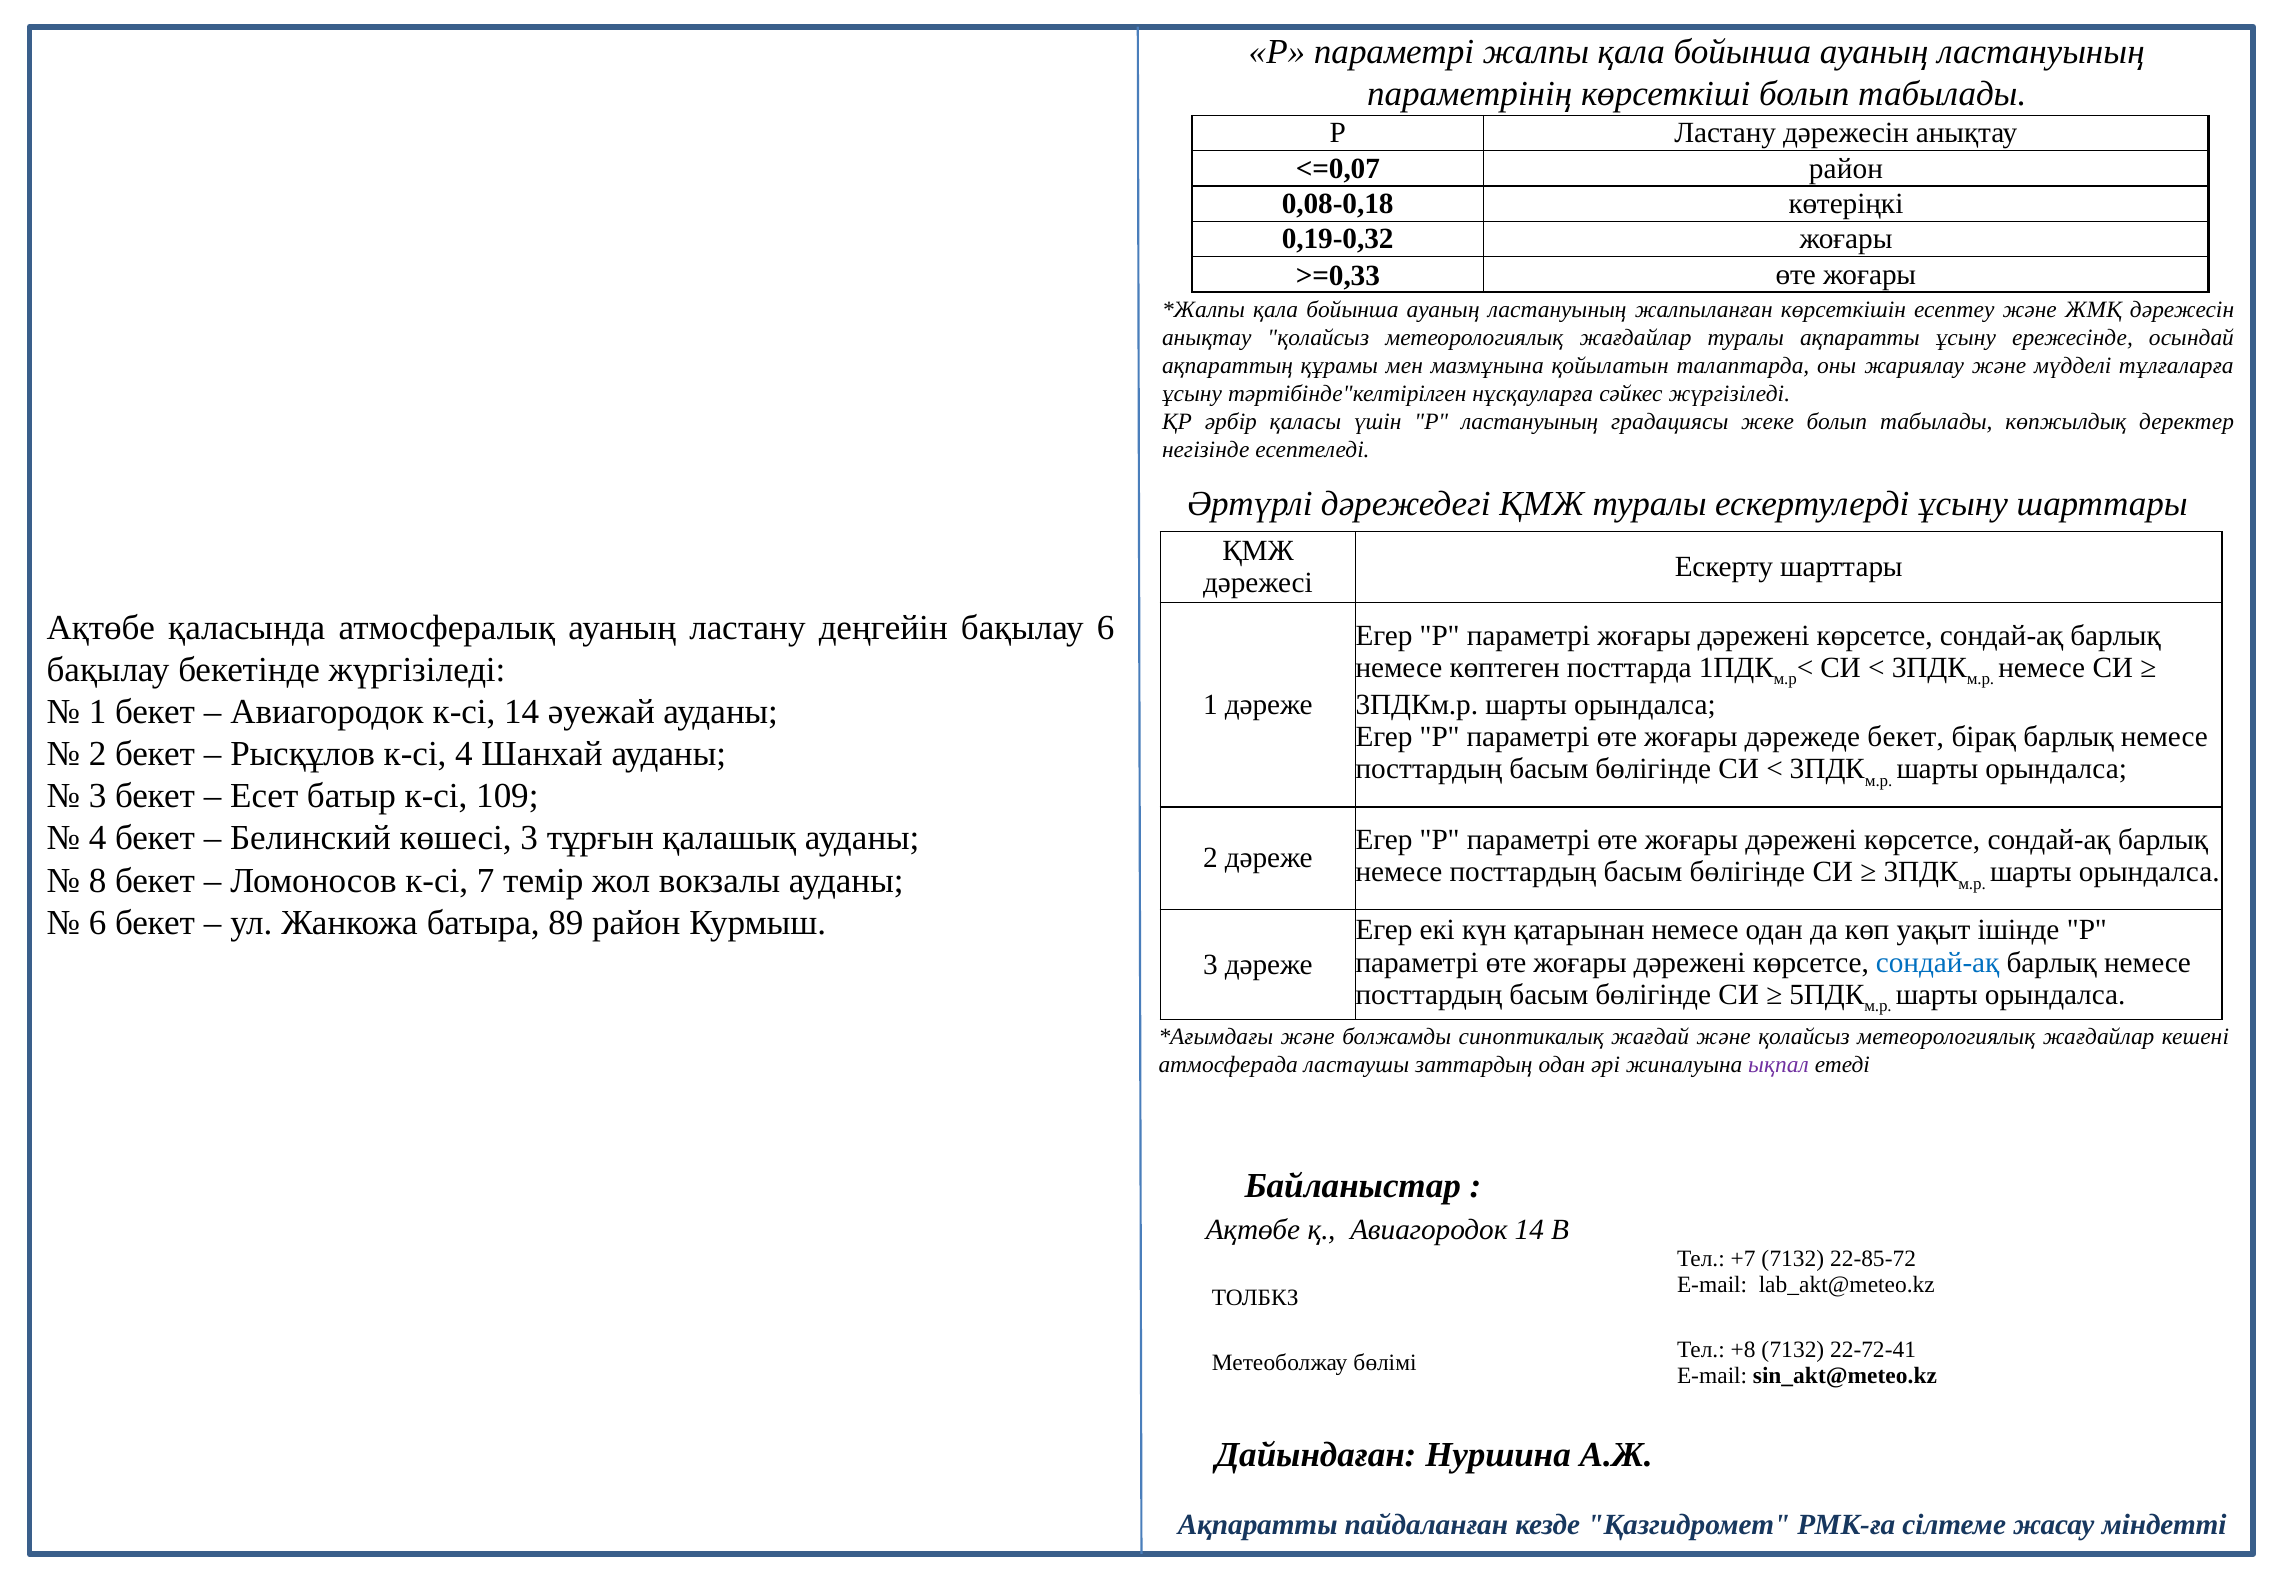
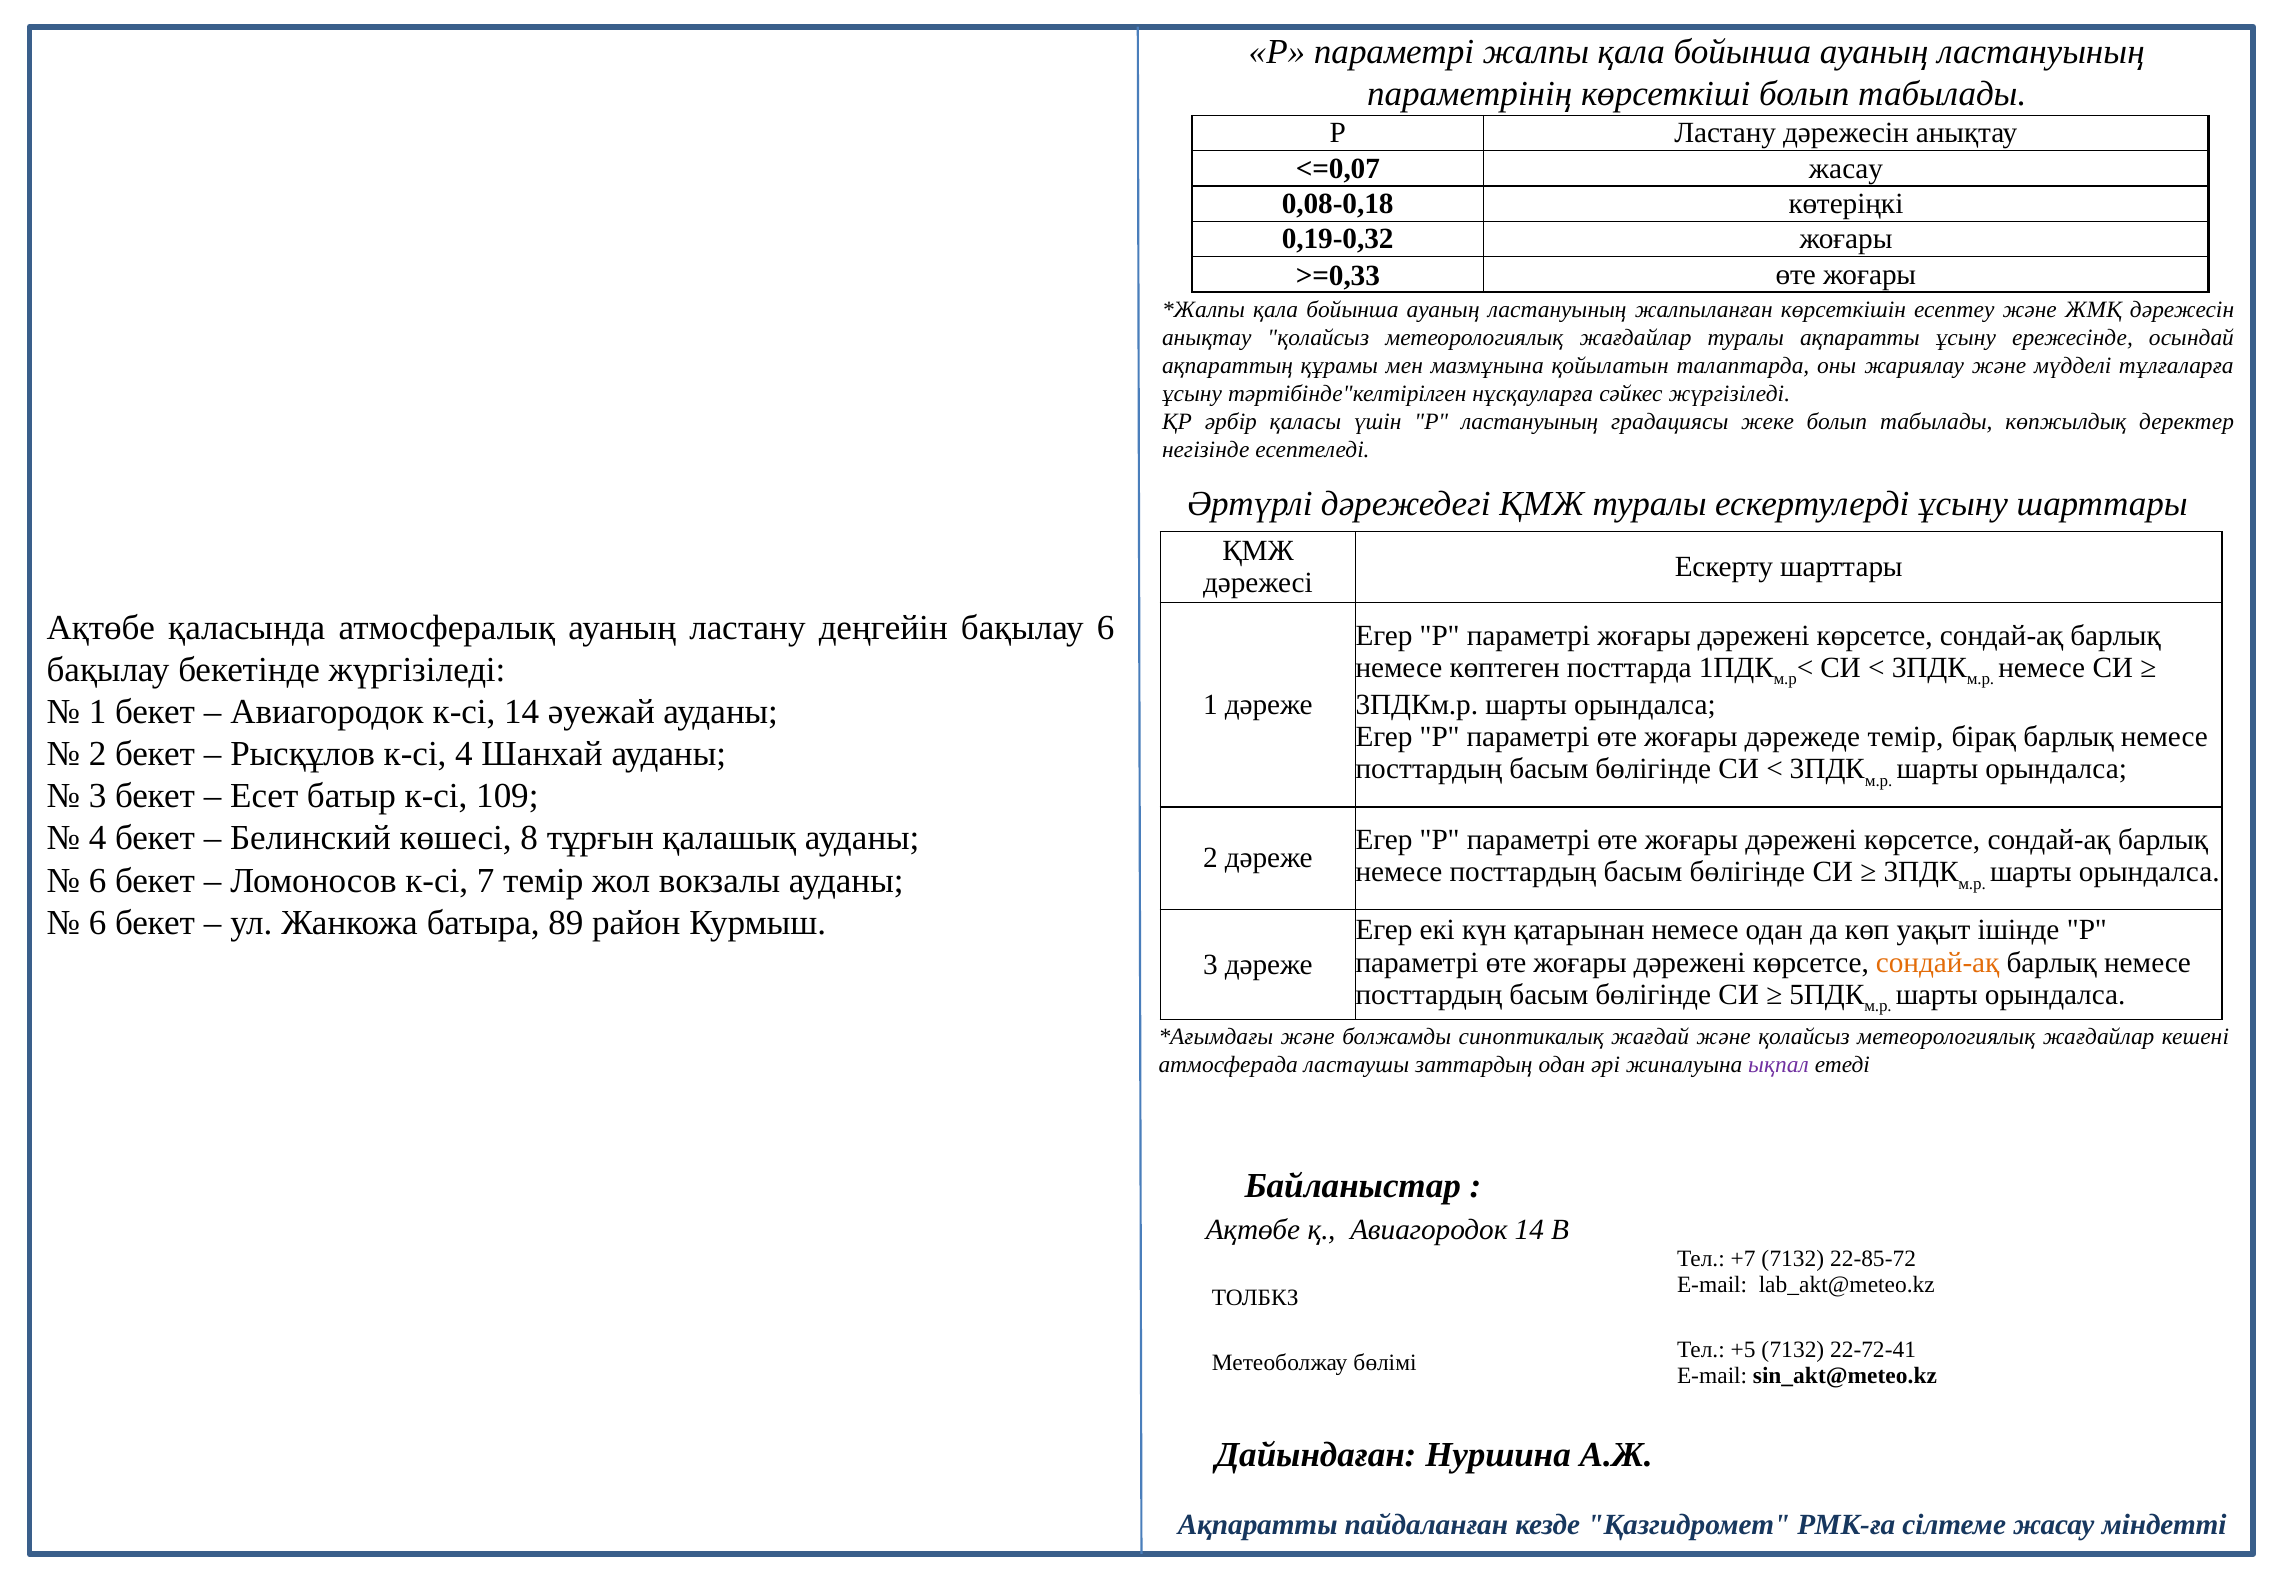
<=0,07 район: район -> жасау (1846, 169)
дәрежеде бекет: бекет -> темір (1906, 737)
көшесі 3: 3 -> 8 (529, 838)
8: 8 -> 6 (98, 880)
сондай-ақ colour: blue -> orange (1938, 962)
+8: +8 -> +5 (1743, 1350)
